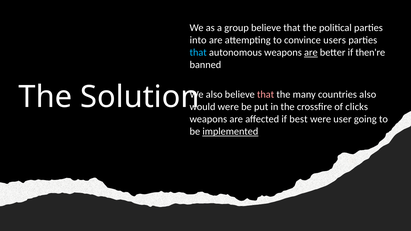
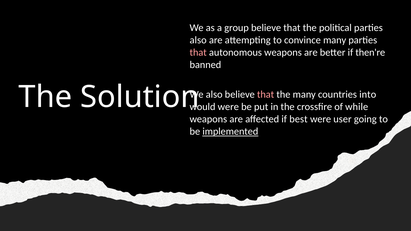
into: into -> also (198, 40)
convince users: users -> many (335, 40)
that colour: light blue -> pink (198, 53)
are underline: present -> none (311, 53)
countries also: also -> into (368, 95)
clicks: clicks -> while (357, 107)
